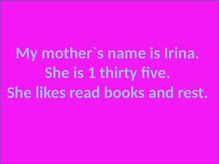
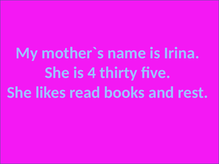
1: 1 -> 4 (92, 73)
